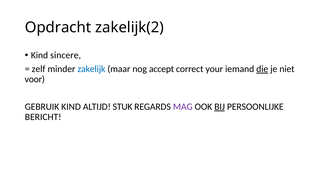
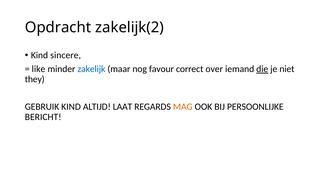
zelf: zelf -> like (39, 69)
accept: accept -> favour (161, 69)
your: your -> over (214, 69)
voor: voor -> they (35, 79)
STUK: STUK -> LAAT (123, 106)
MAG colour: purple -> orange (183, 106)
BIJ underline: present -> none (220, 106)
